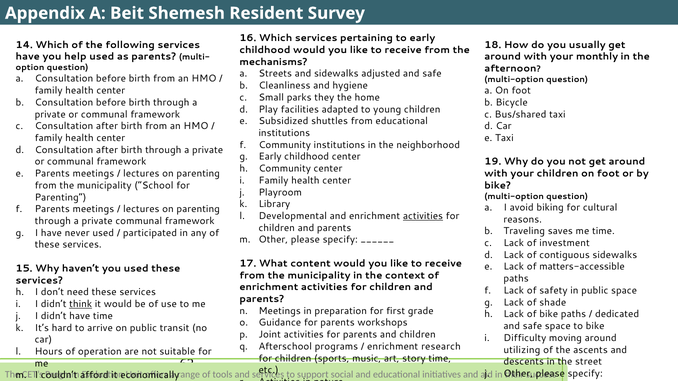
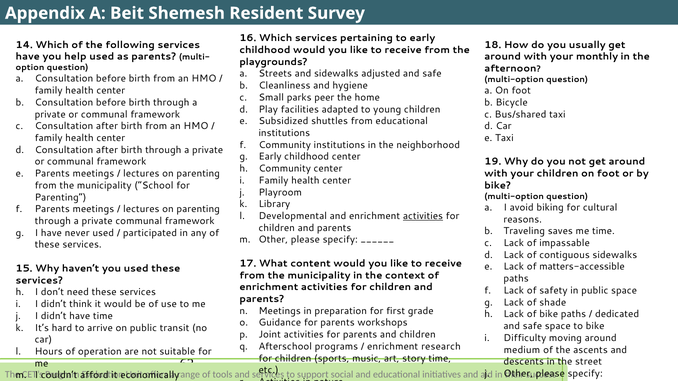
mechanisms: mechanisms -> playgrounds (273, 62)
they: they -> peer (324, 97)
investment: investment -> impassable (565, 243)
think underline: present -> none (81, 304)
utilizing: utilizing -> medium (522, 350)
